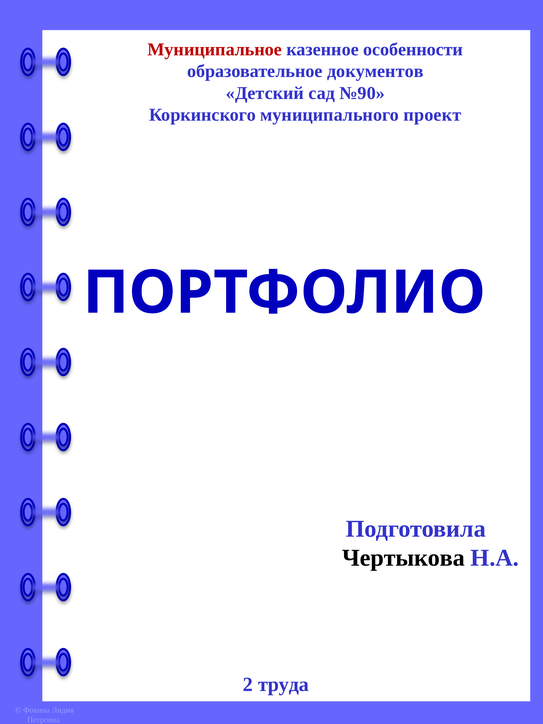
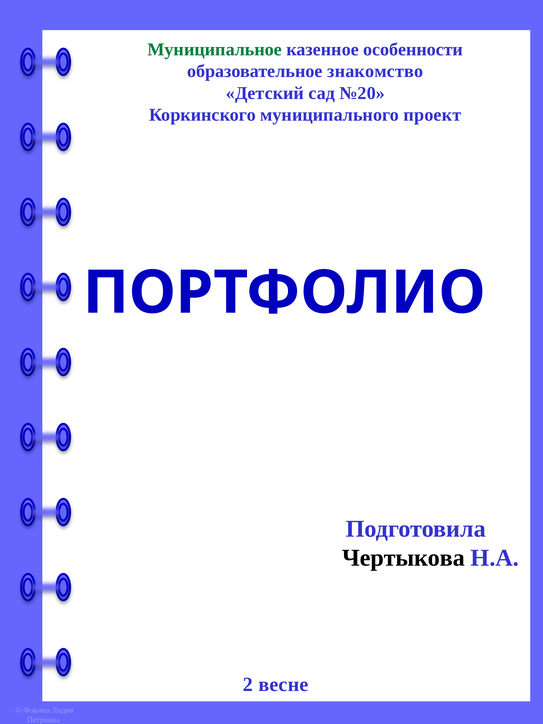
Муниципальное colour: red -> green (215, 50)
документов: документов -> знакомство (375, 71)
№90: №90 -> №20 (362, 93)
труда: труда -> весне (283, 684)
